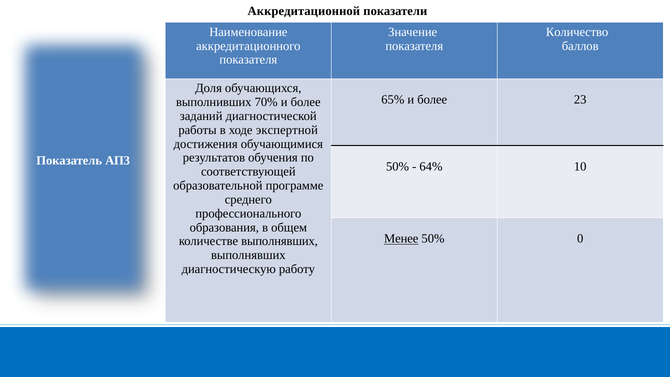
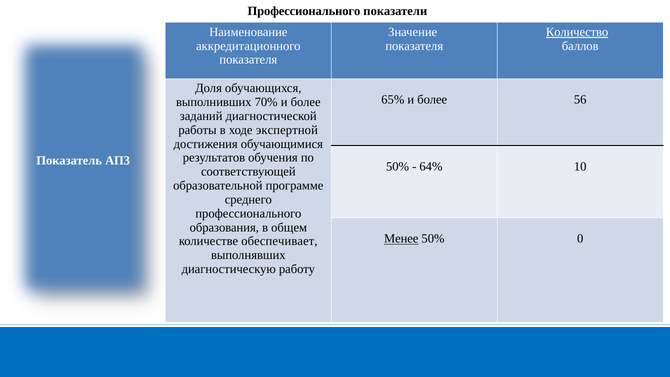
Аккредитационной: Аккредитационной -> Профессионального (304, 11)
Количество underline: none -> present (577, 32)
23: 23 -> 56 (580, 100)
количестве выполнявших: выполнявших -> обеспечивает (279, 241)
